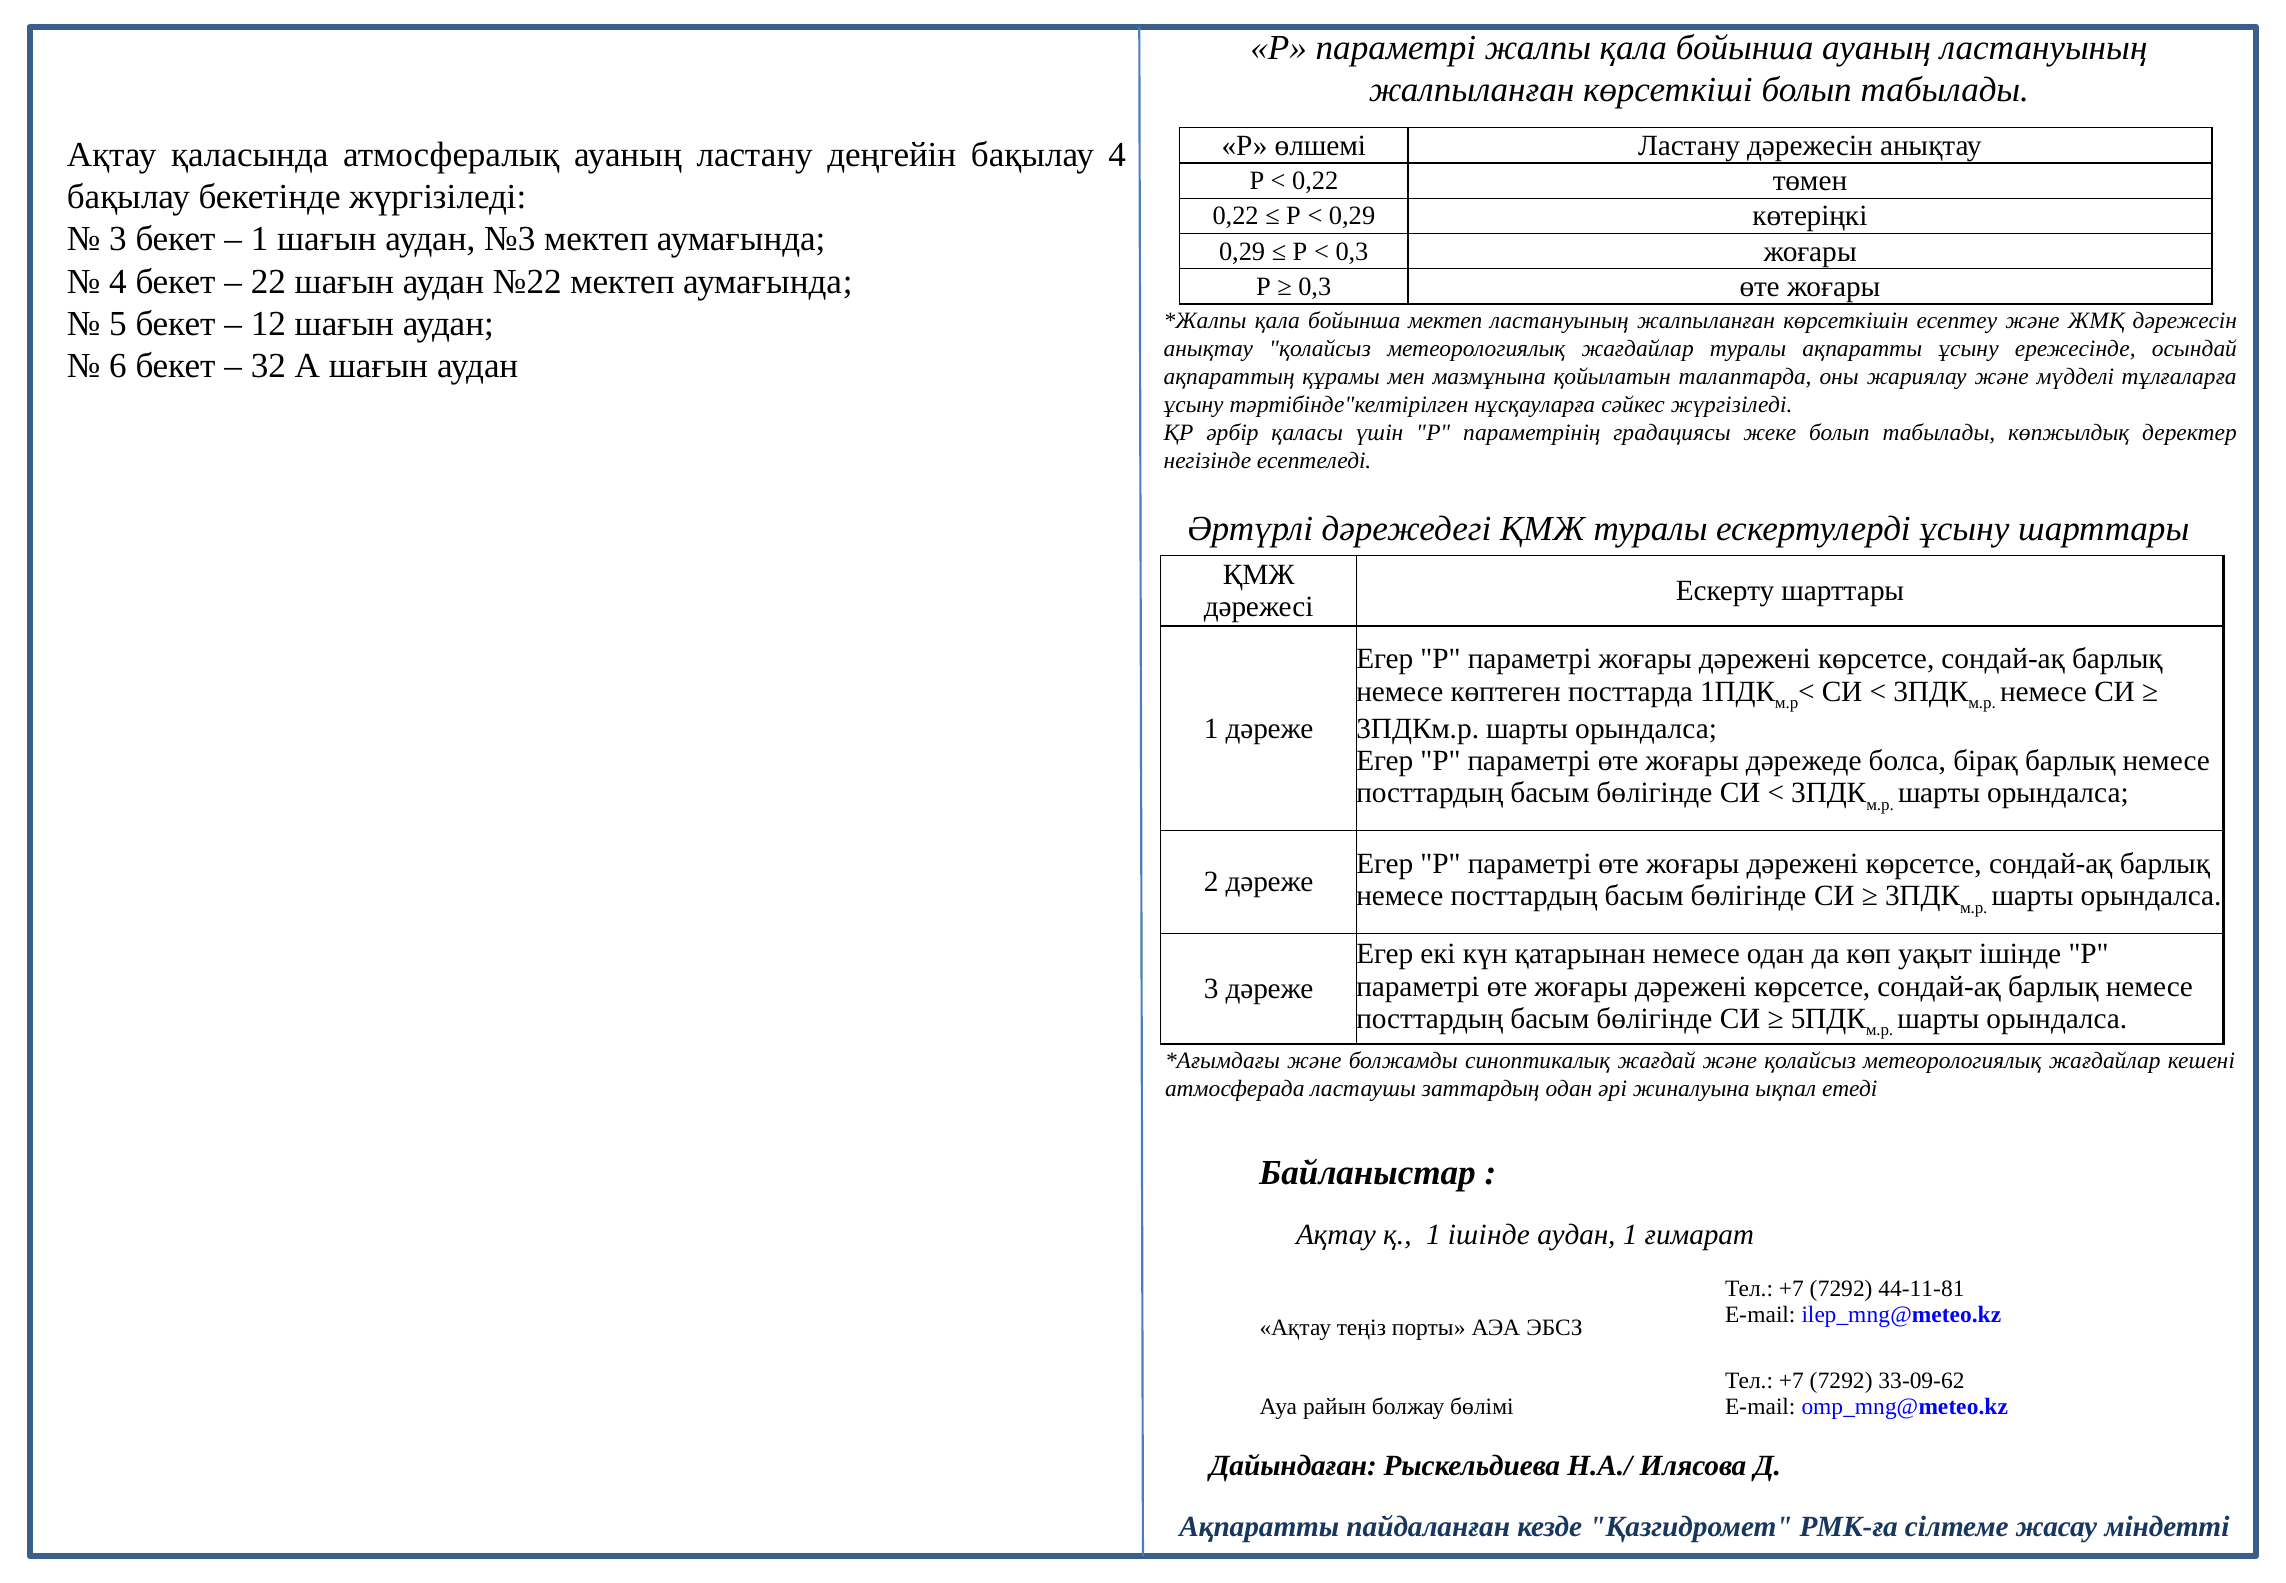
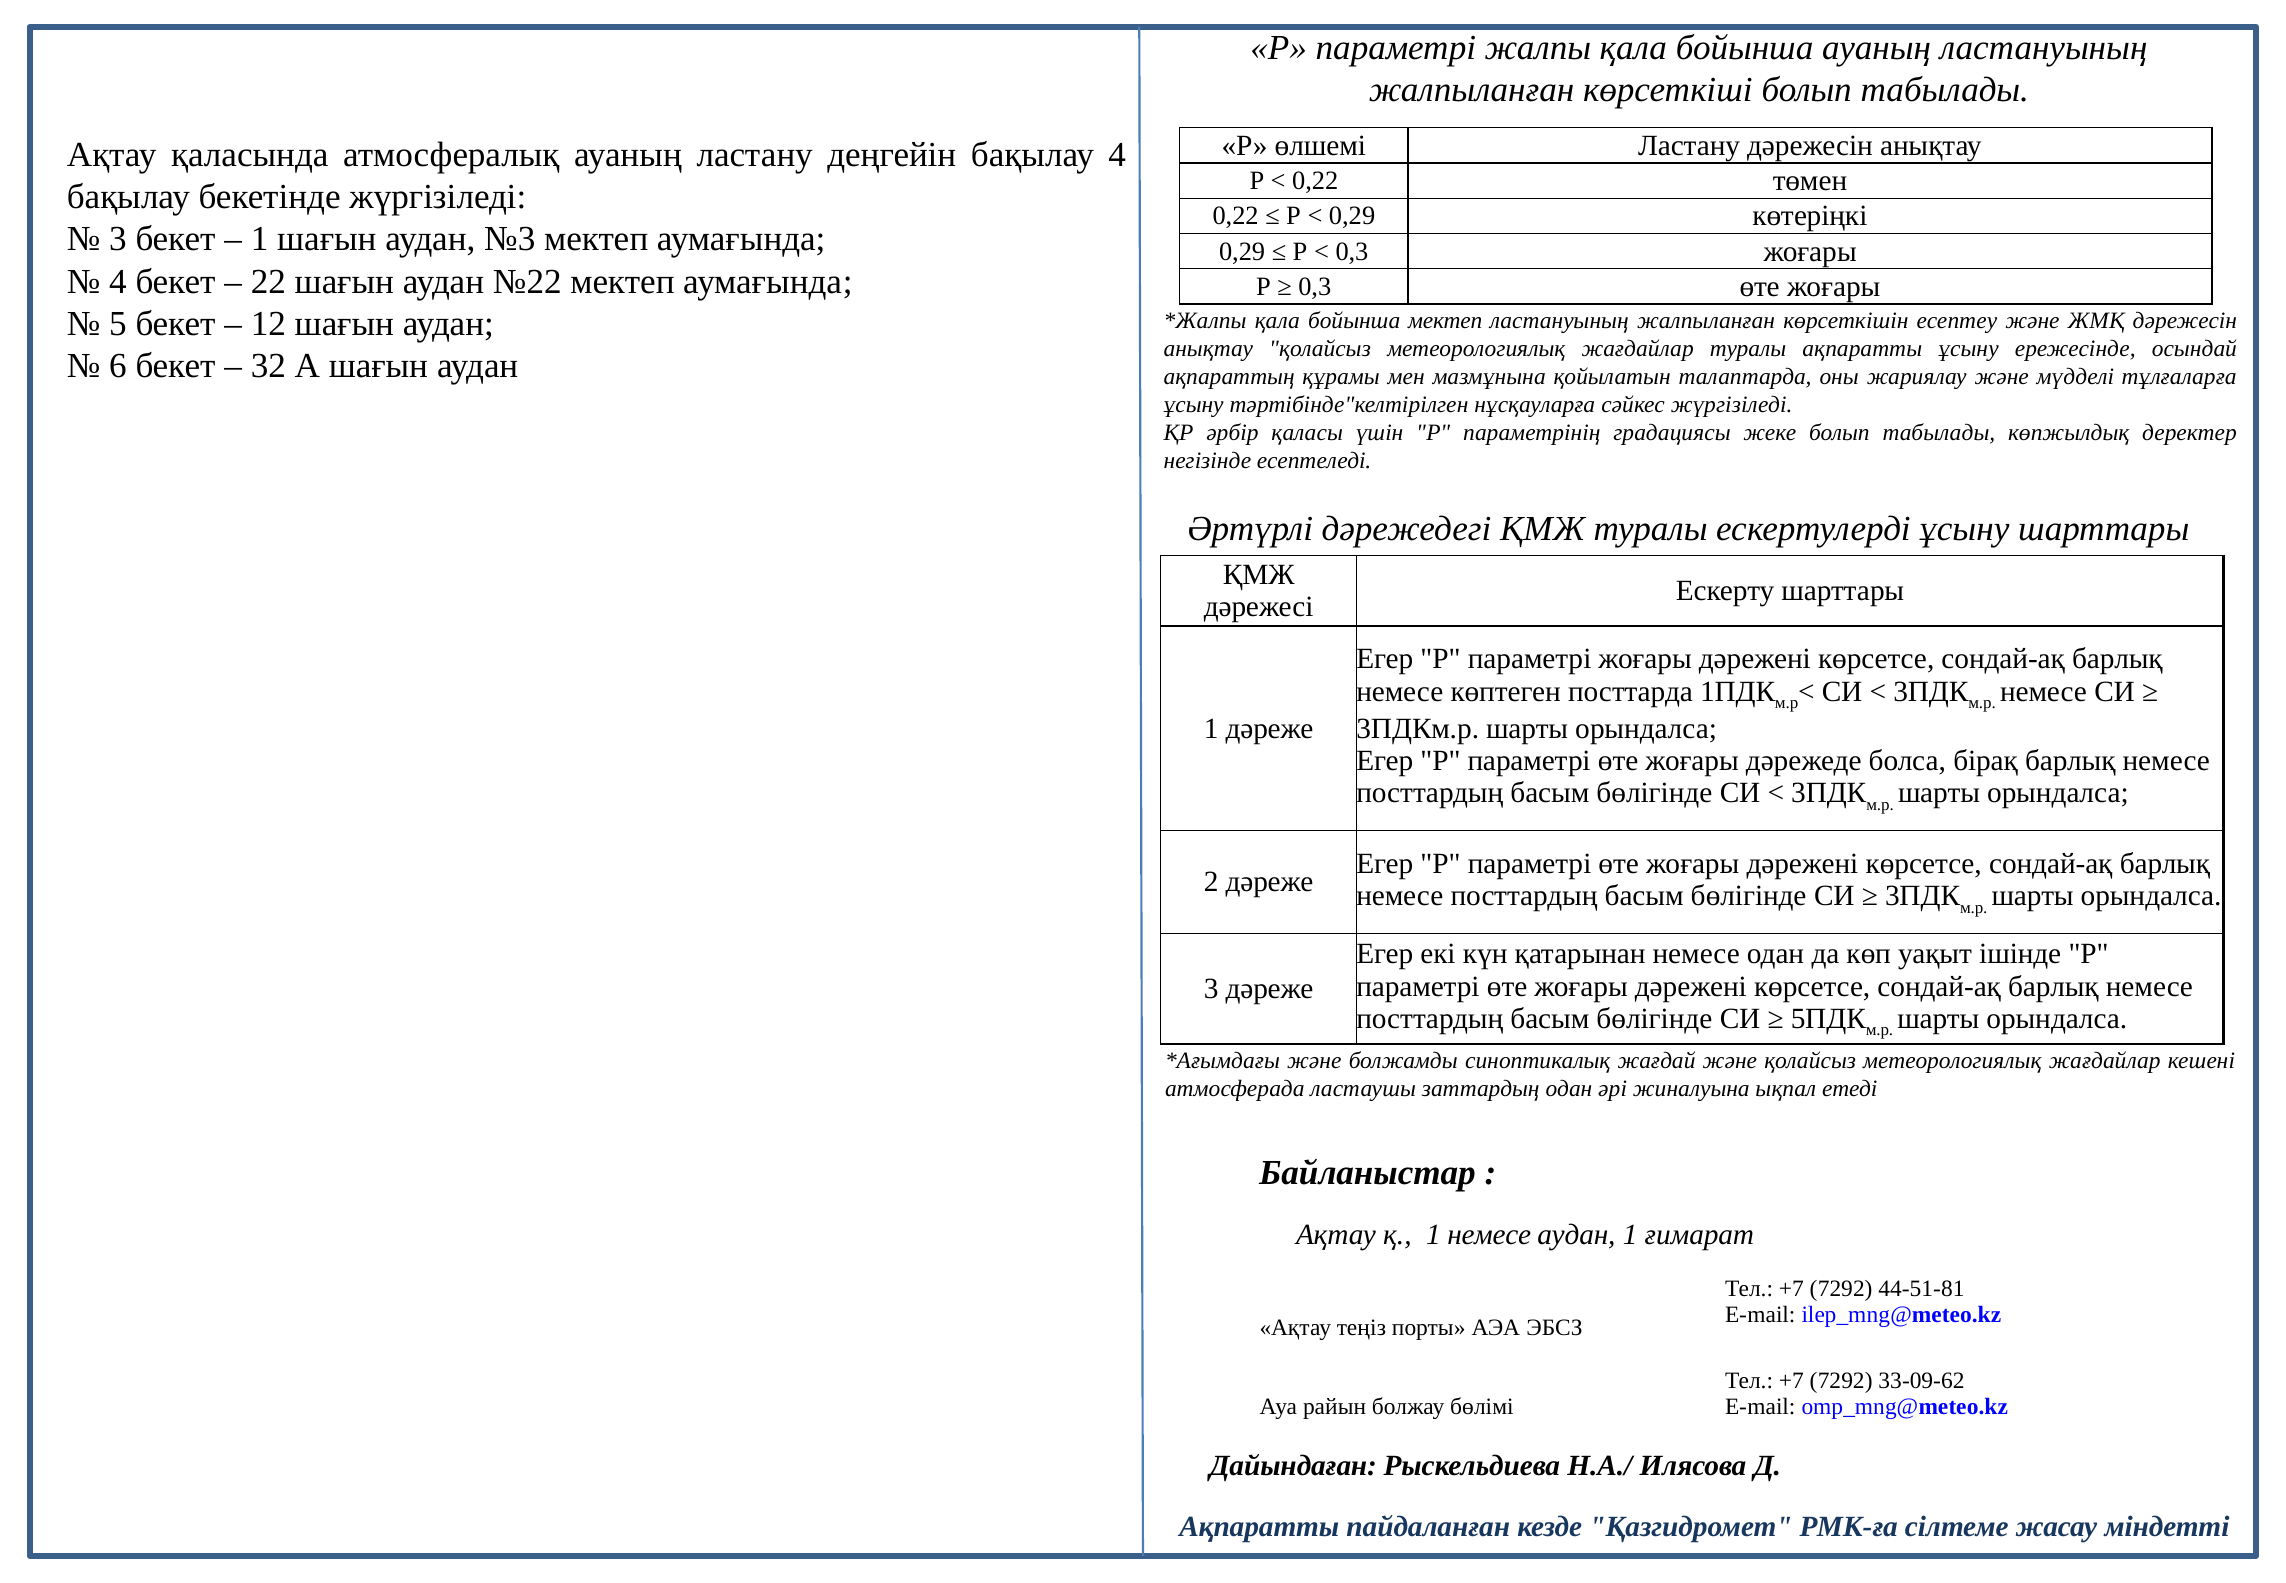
1 ішінде: ішінде -> немесе (1489, 1234)
44-11-81: 44-11-81 -> 44-51-81 (1921, 1288)
